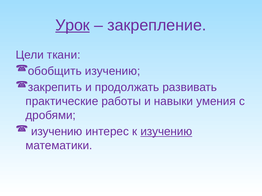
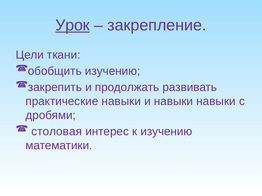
практические работы: работы -> навыки (121, 102)
навыки умения: умения -> навыки (216, 102)
изучению: изучению -> столовая (57, 132)
изучению underline: present -> none (166, 132)
